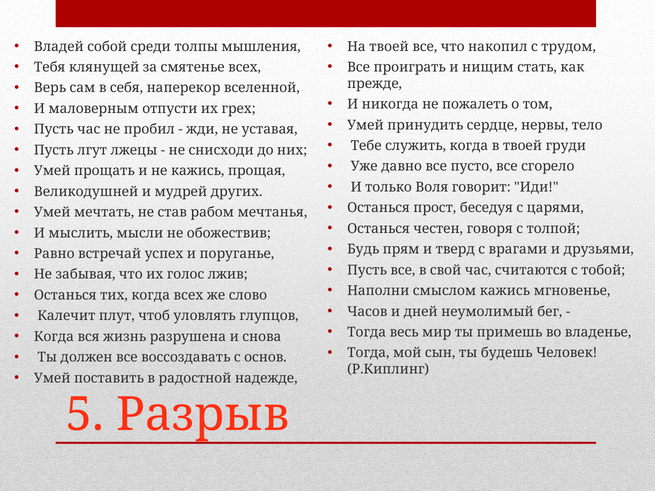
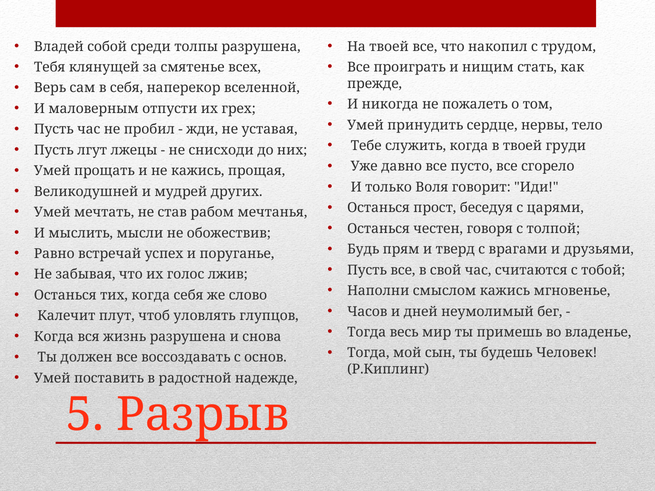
толпы мышления: мышления -> разрушена (261, 47)
когда всех: всех -> себя (188, 295)
